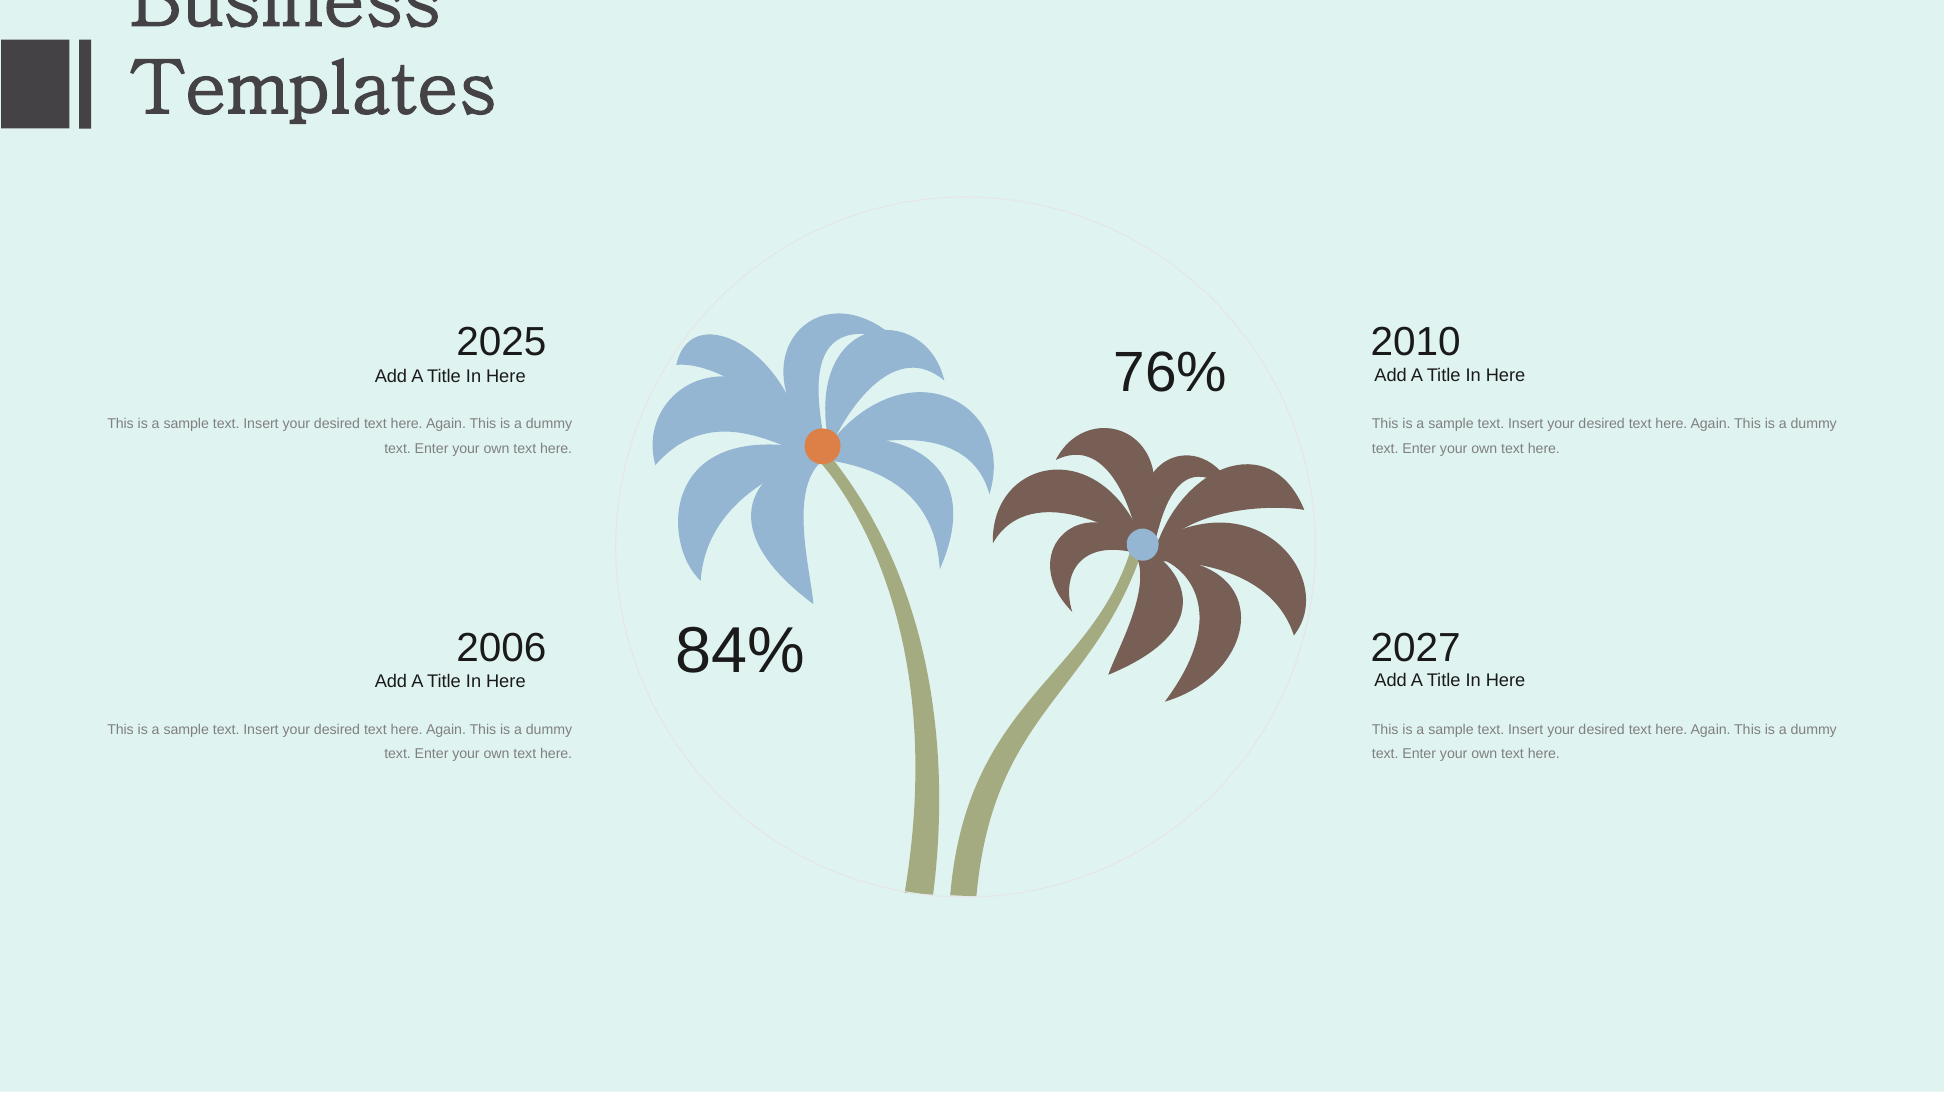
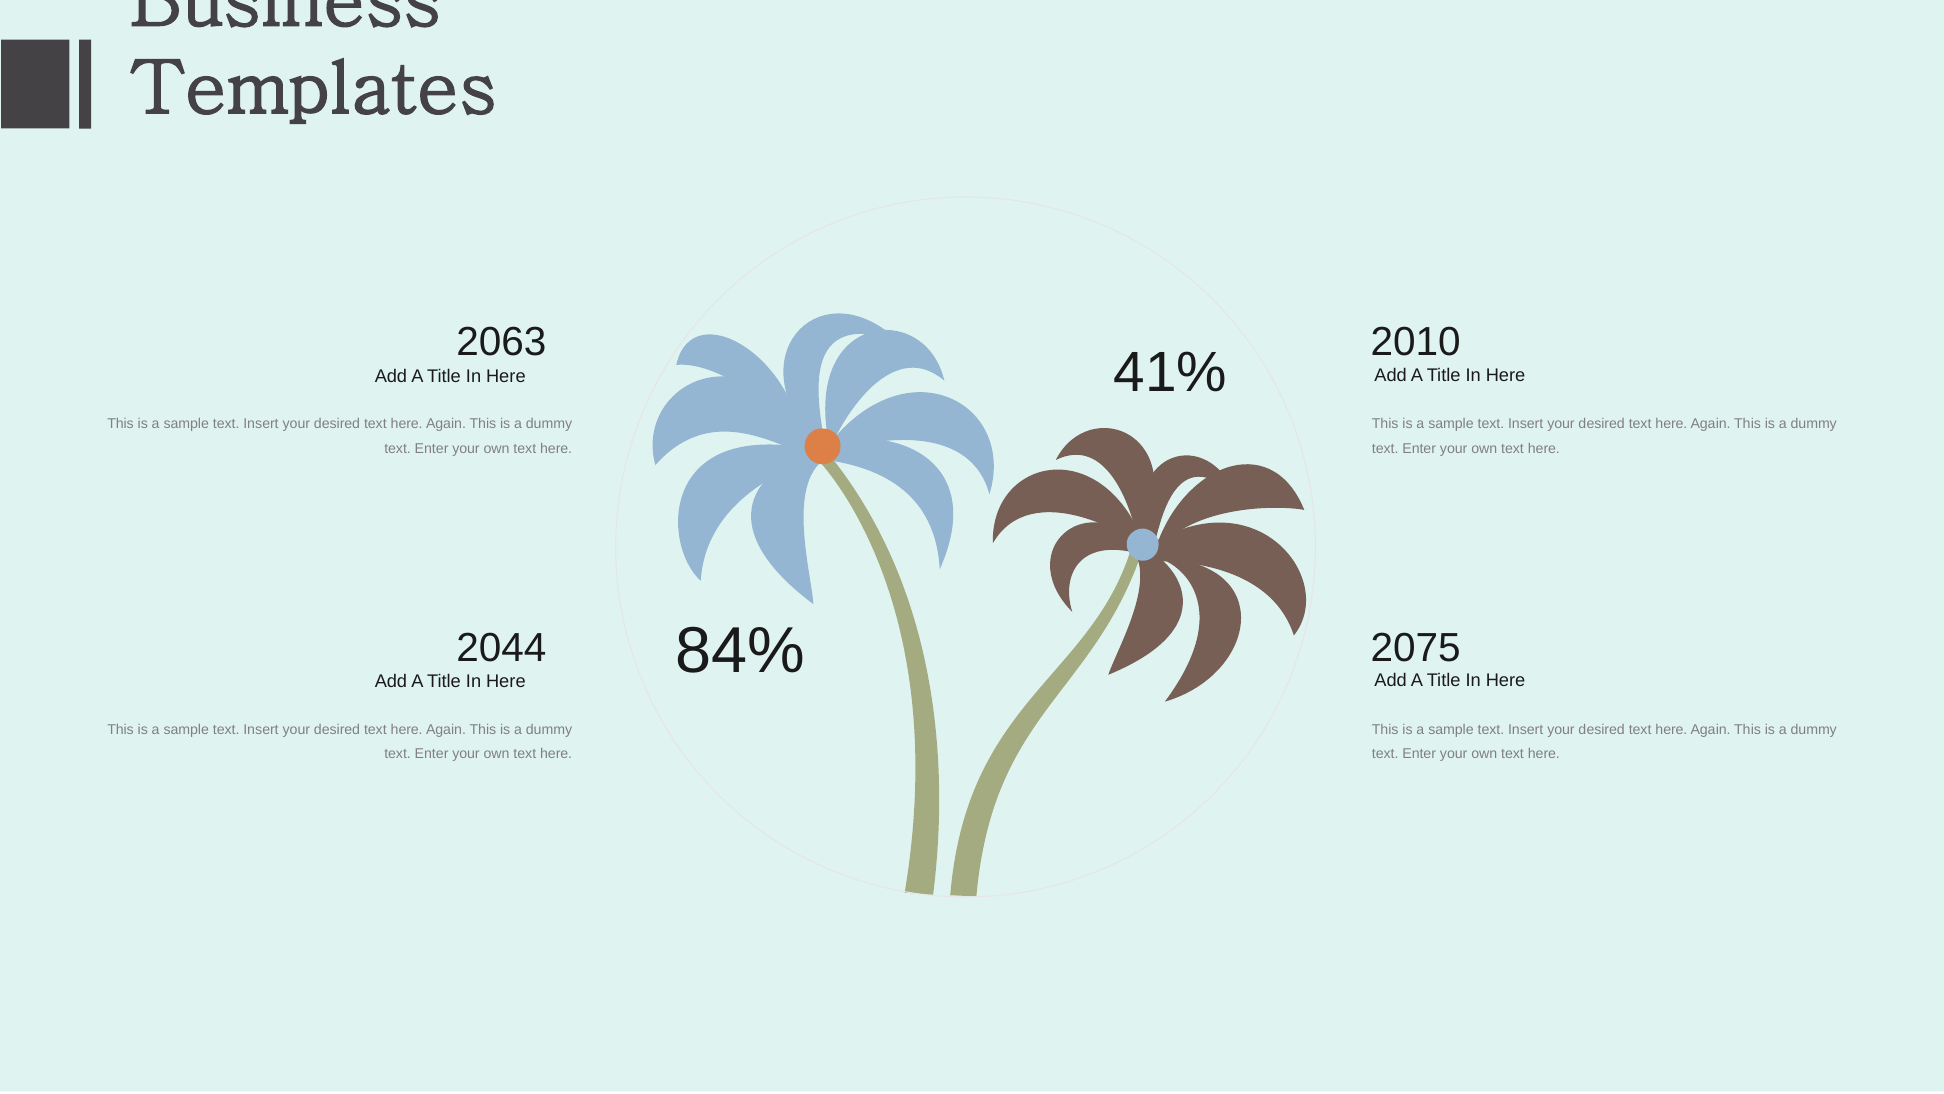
2025: 2025 -> 2063 (501, 342)
76%: 76% -> 41% (1170, 373)
2006: 2006 -> 2044 (501, 647)
2027: 2027 -> 2075 (1416, 647)
